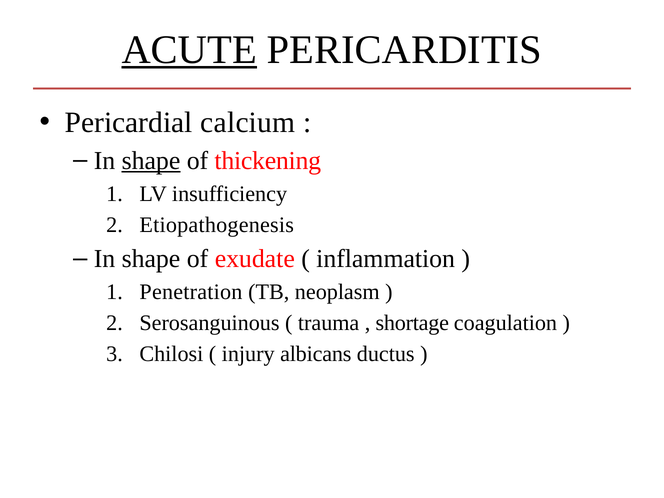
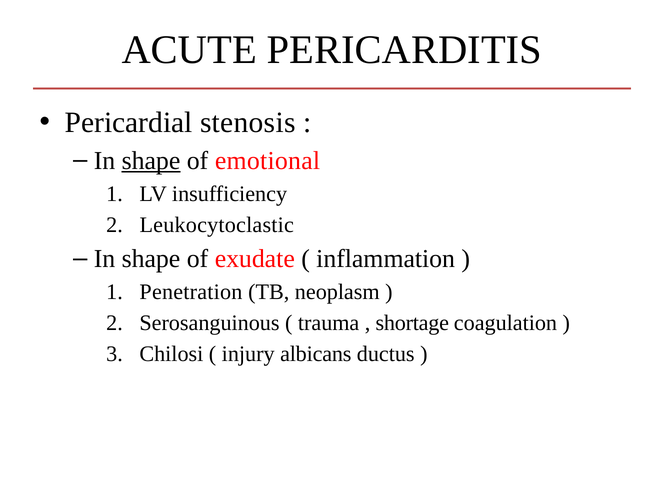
ACUTE underline: present -> none (189, 50)
calcium: calcium -> stenosis (248, 123)
thickening: thickening -> emotional (268, 161)
Etiopathogenesis: Etiopathogenesis -> Leukocytoclastic (217, 225)
